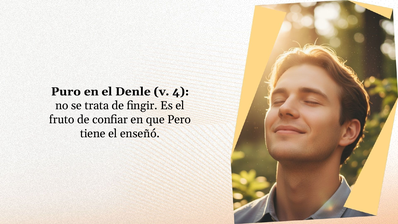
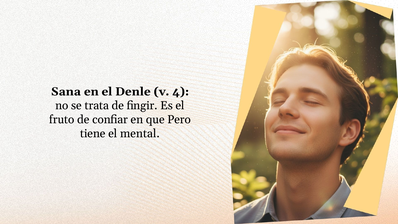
Puro: Puro -> Sana (66, 92)
enseñó: enseñó -> mental (140, 133)
